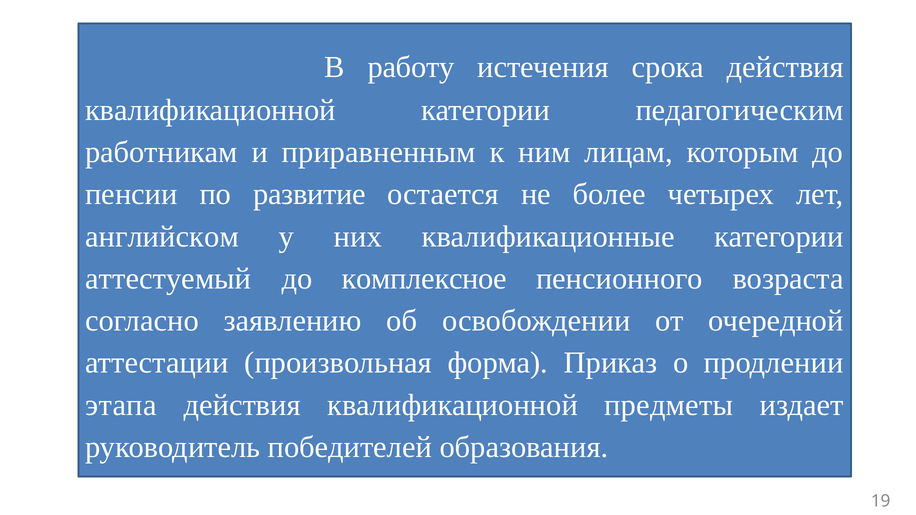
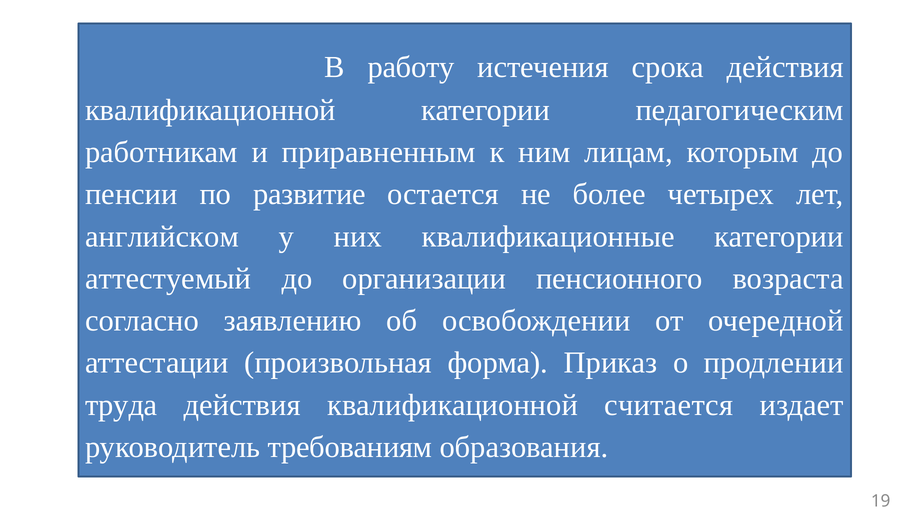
комплексное: комплексное -> организации (424, 279)
этапа: этапа -> труда (121, 405)
предметы: предметы -> считается (669, 405)
победителей: победителей -> требованиям (350, 447)
